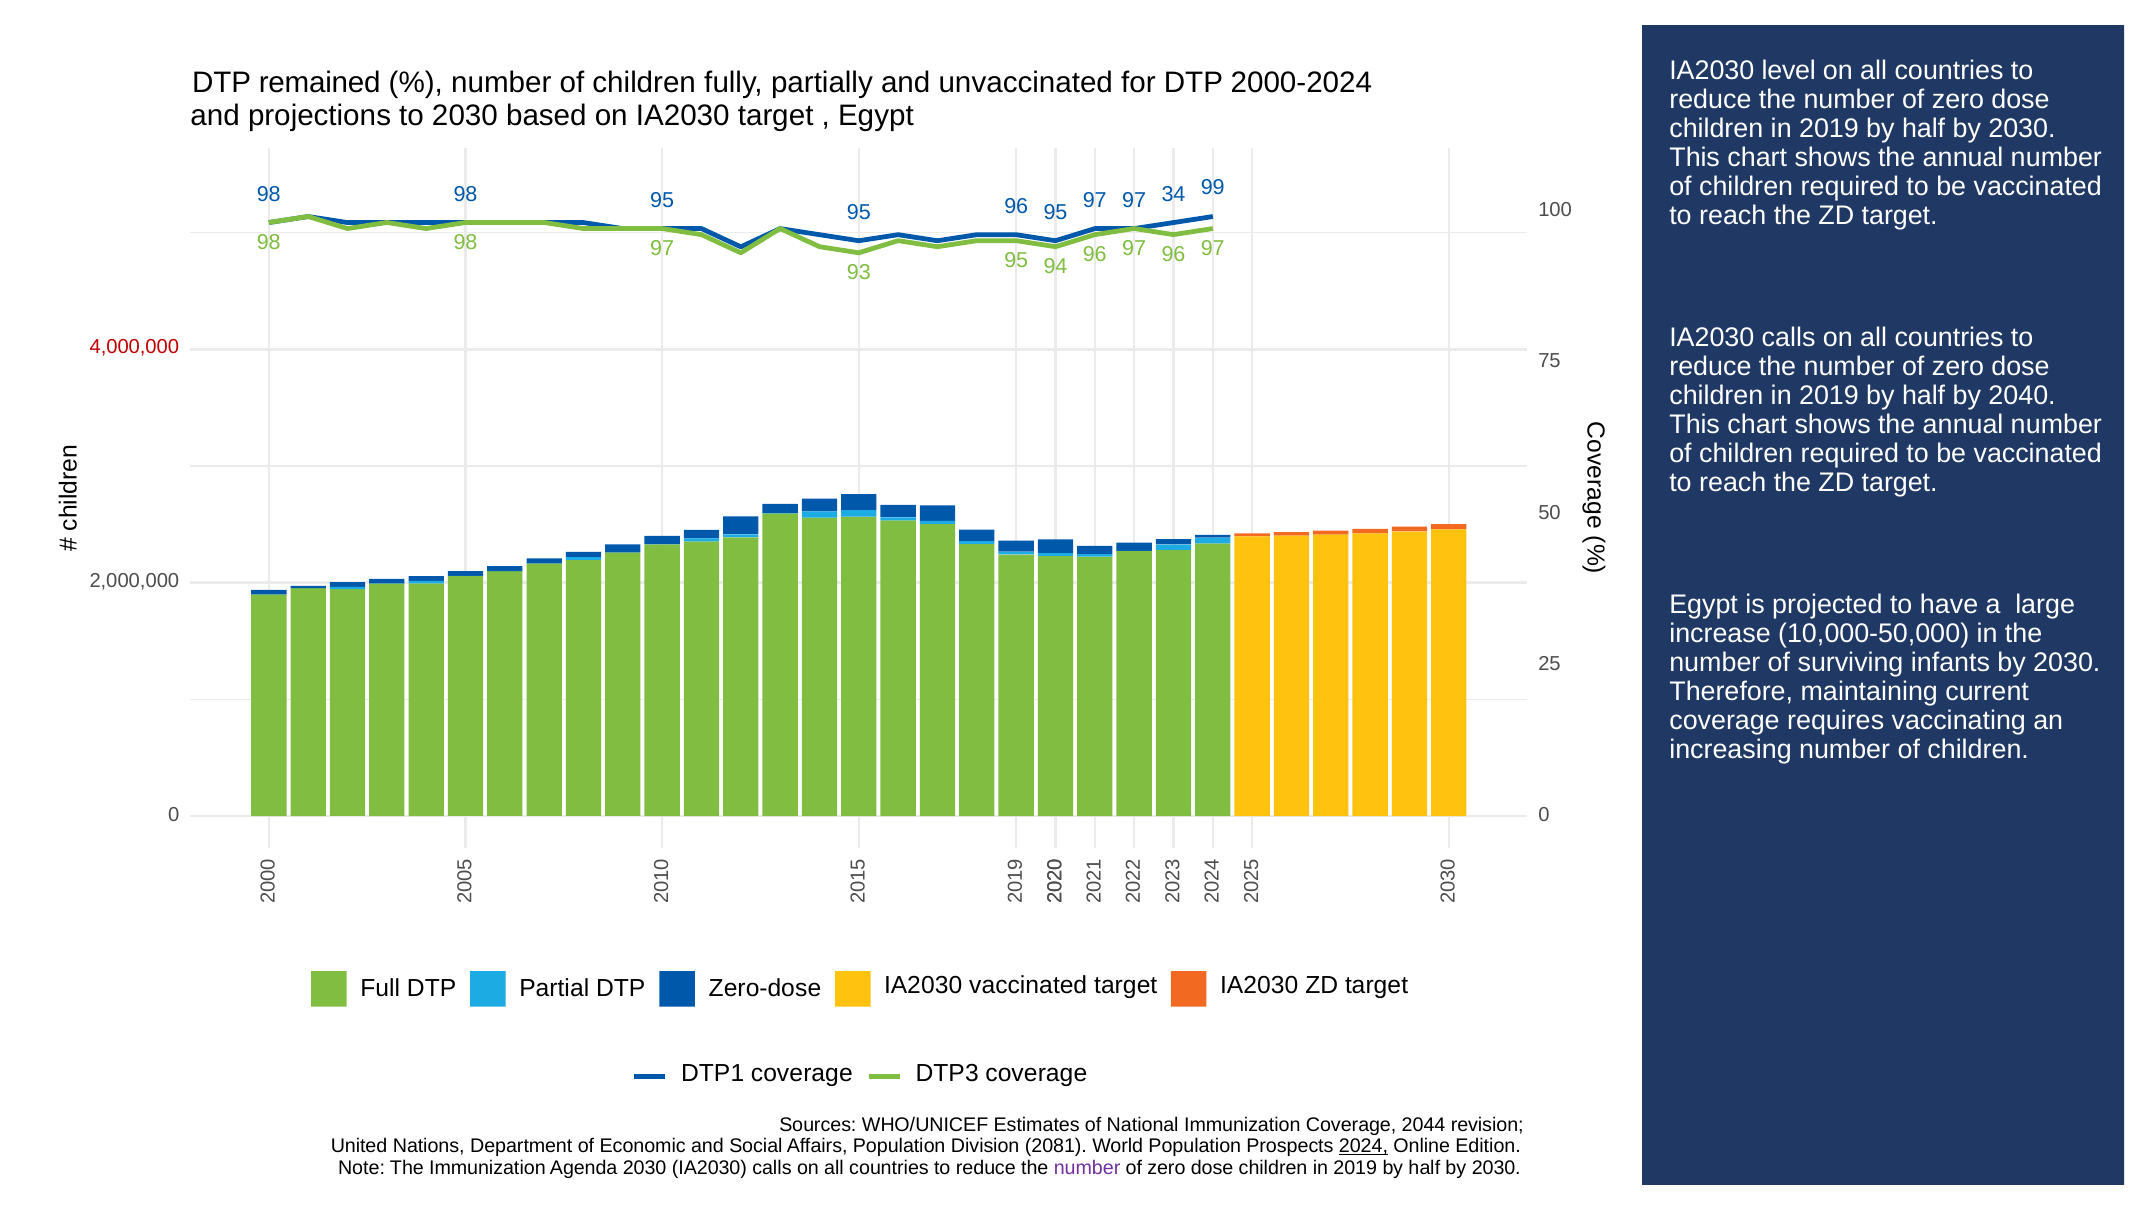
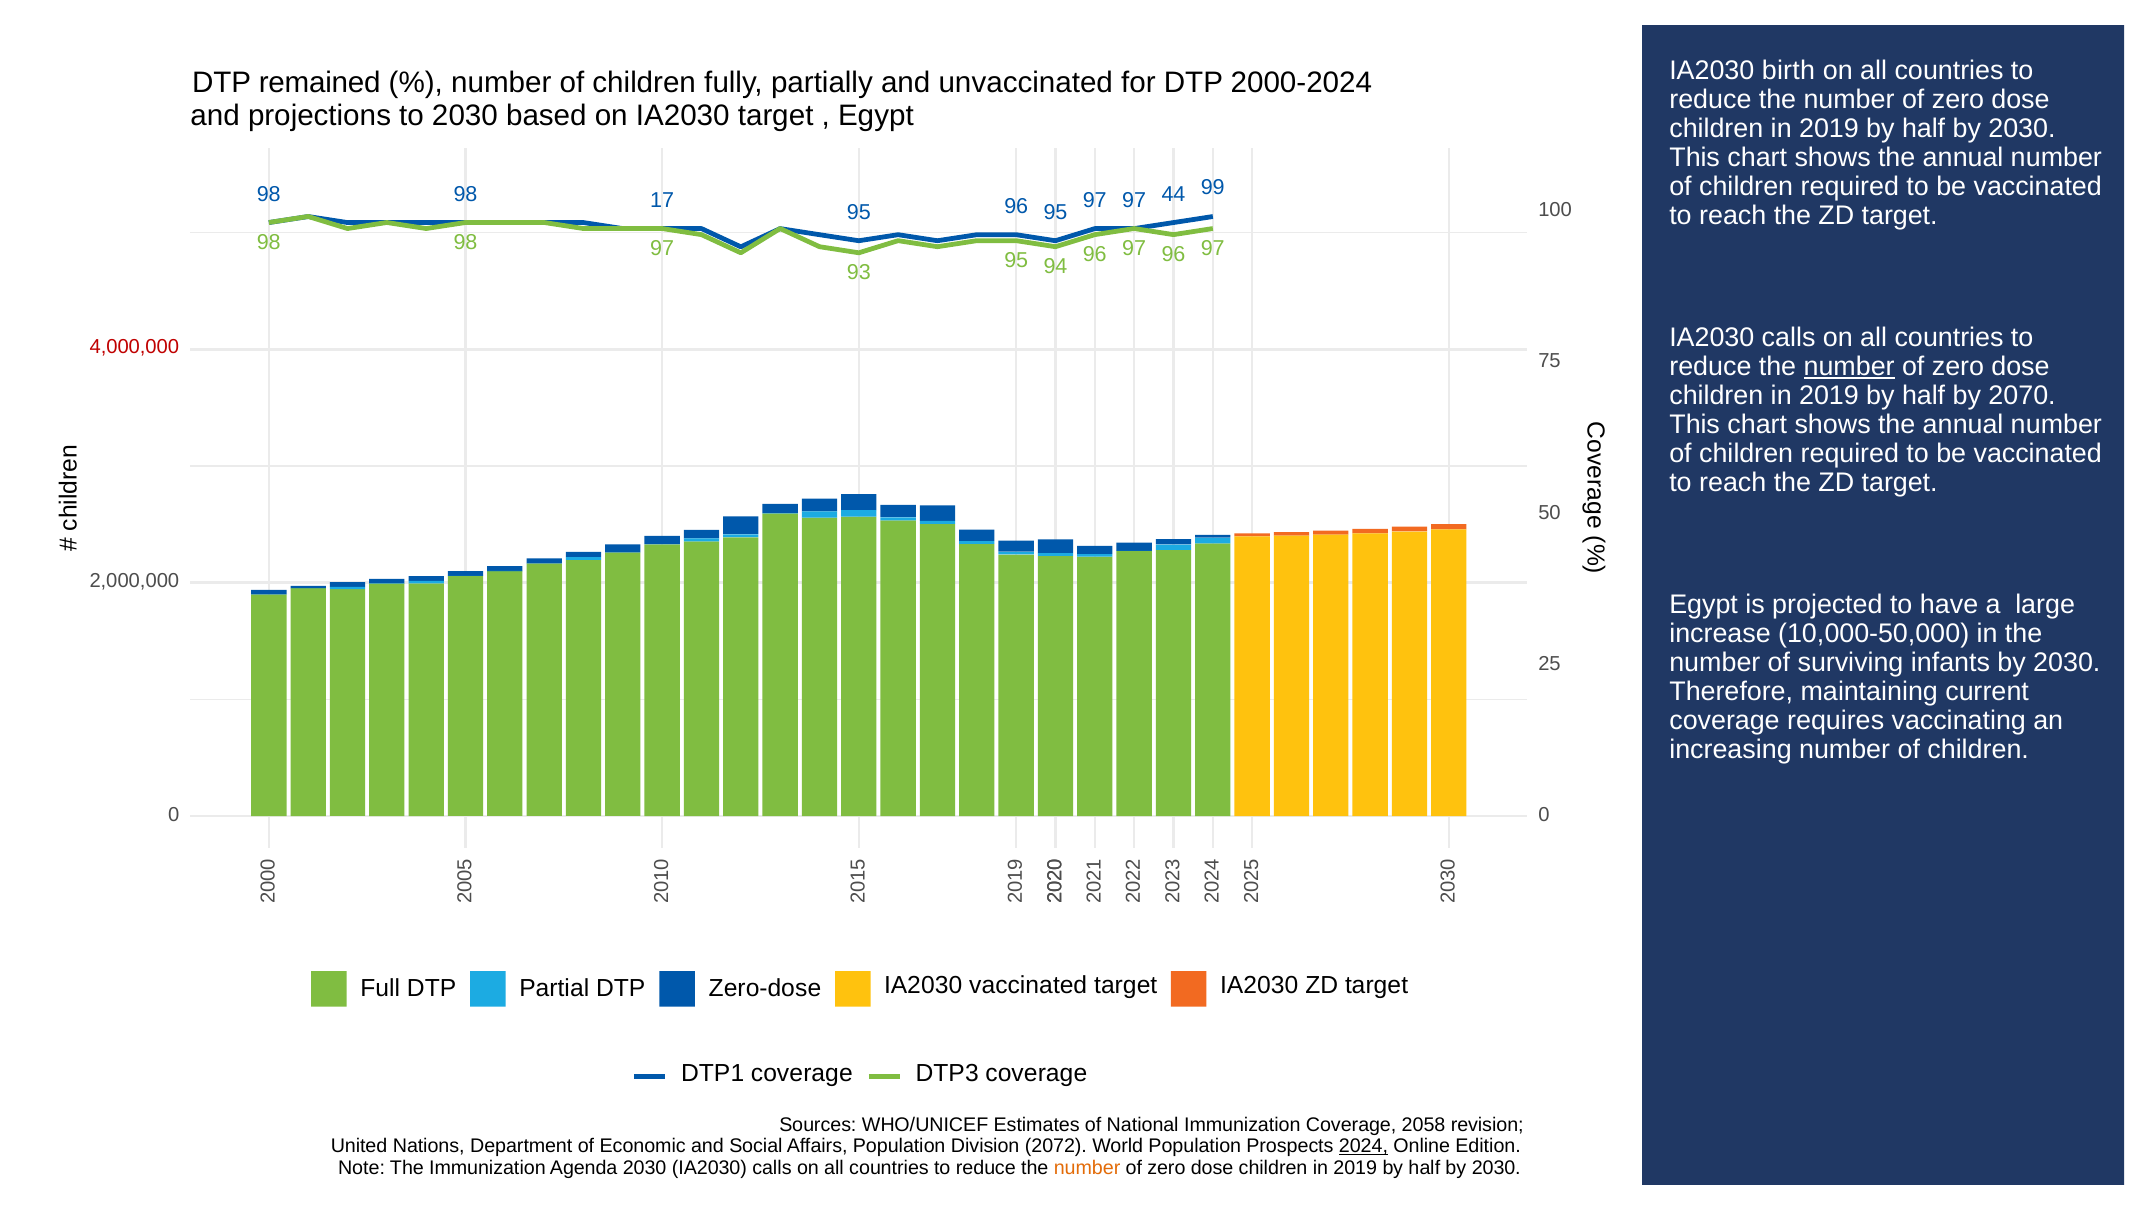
level: level -> birth (1788, 71)
98 95: 95 -> 17 (662, 200)
34: 34 -> 44 (1174, 194)
number underline: none -> present (1849, 366)
2040: 2040 -> 2070 (2022, 395)
2044: 2044 -> 2058 (1424, 1125)
2081: 2081 -> 2072 (1056, 1146)
number colour: purple -> orange (1087, 1167)
